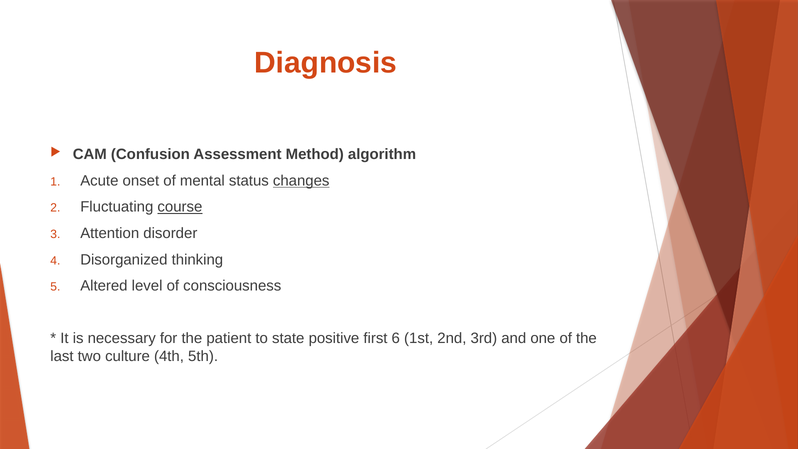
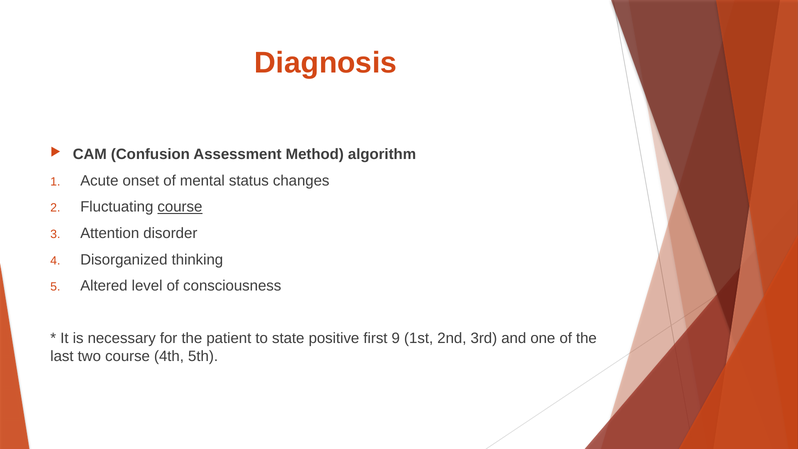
changes underline: present -> none (301, 181)
6: 6 -> 9 (396, 338)
two culture: culture -> course (128, 356)
